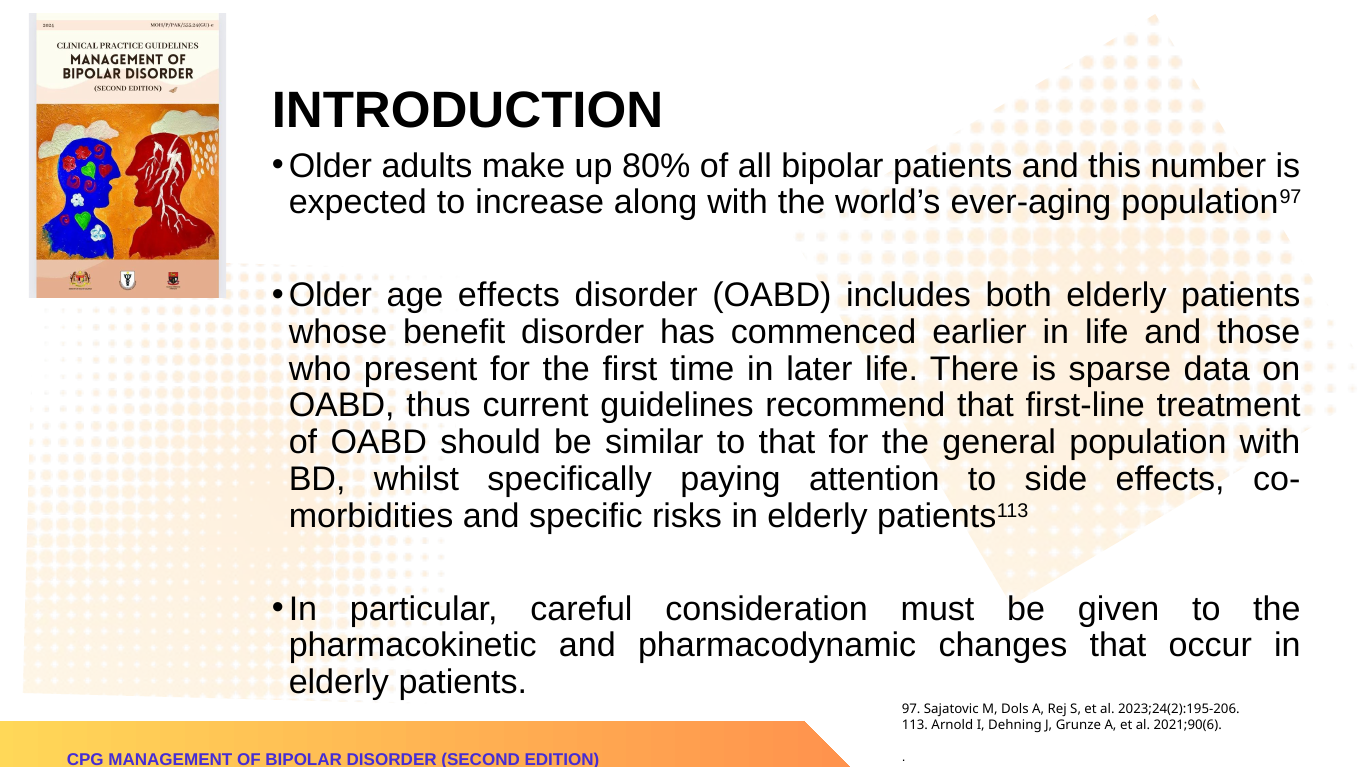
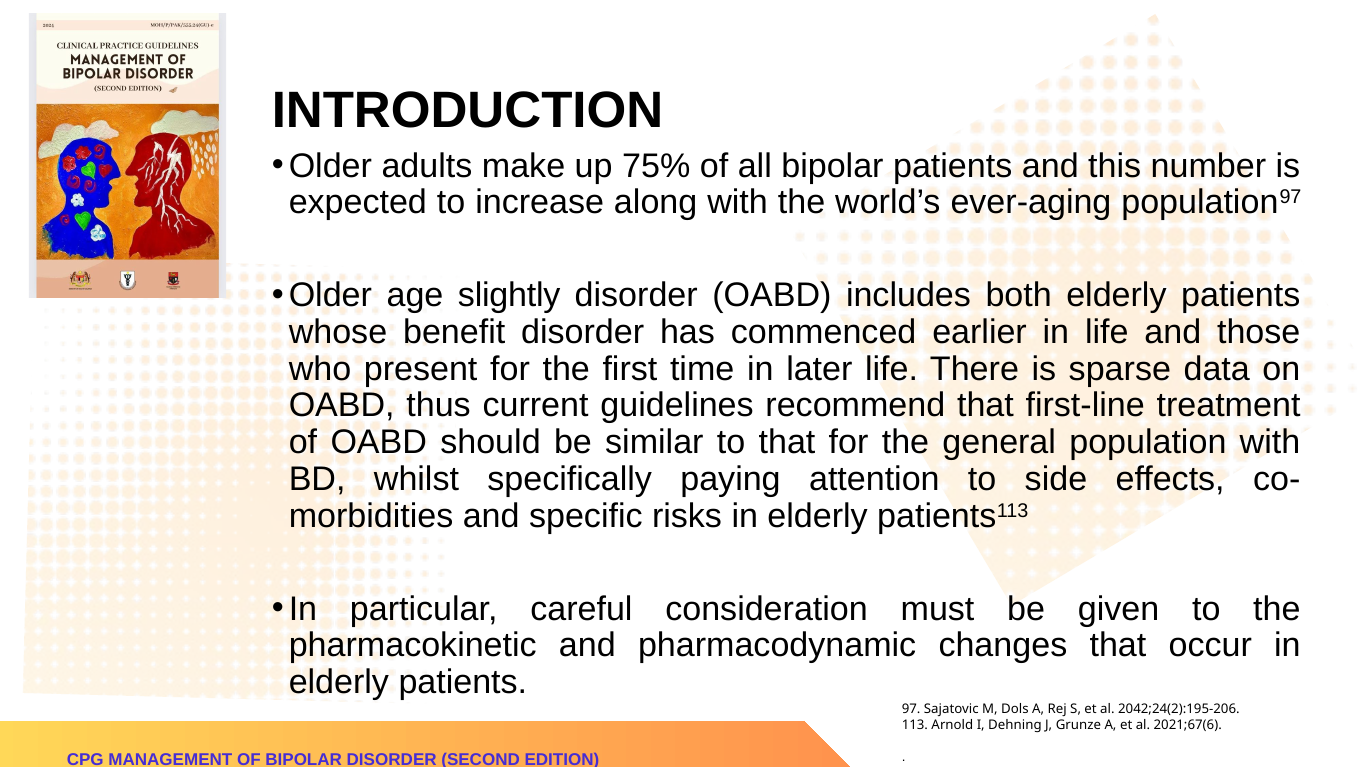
80%: 80% -> 75% (656, 166)
age effects: effects -> slightly (509, 295)
2023;24(2):195-206: 2023;24(2):195-206 -> 2042;24(2):195-206 (1179, 709)
2021;90(6: 2021;90(6 -> 2021;67(6 (1188, 725)
